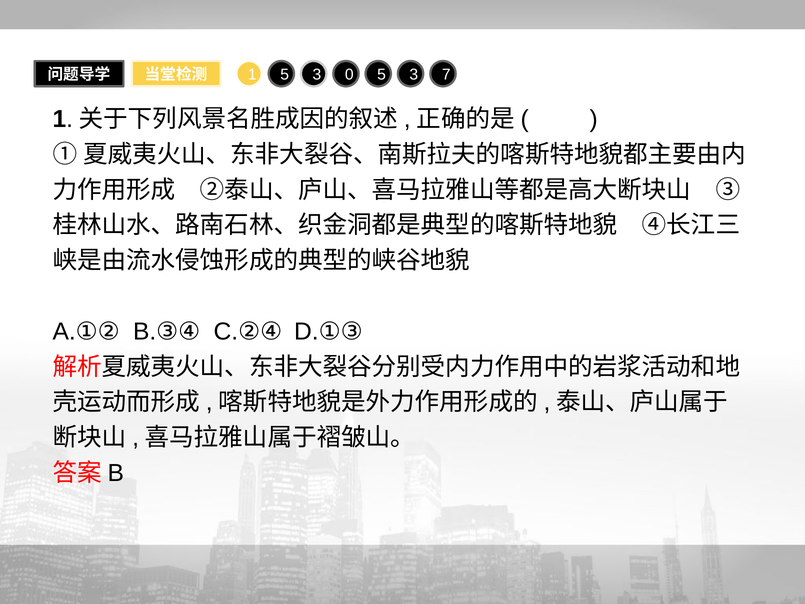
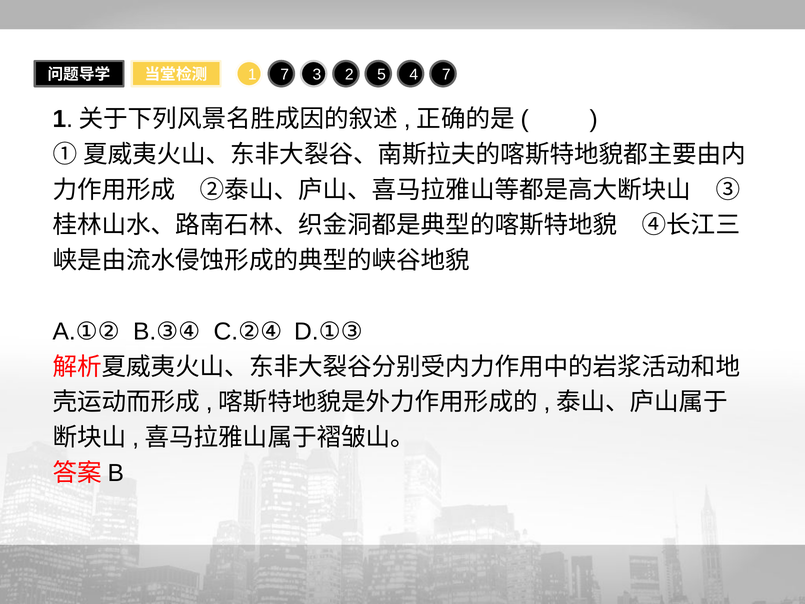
1 5: 5 -> 7 (285, 75)
0: 0 -> 2 (349, 75)
3: 3 -> 4 (414, 75)
